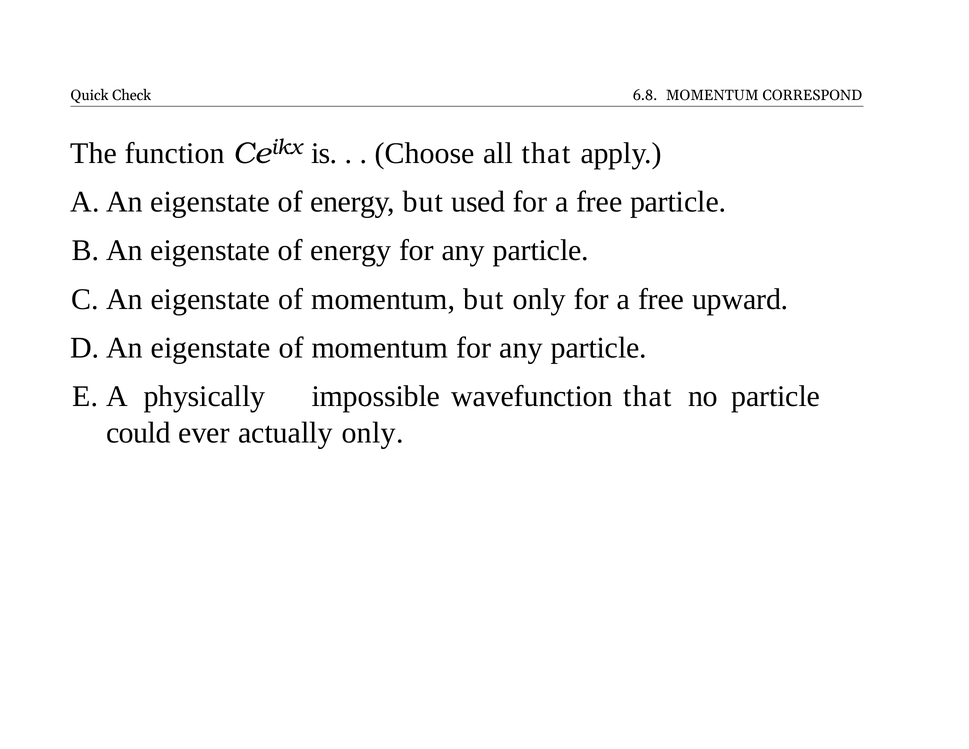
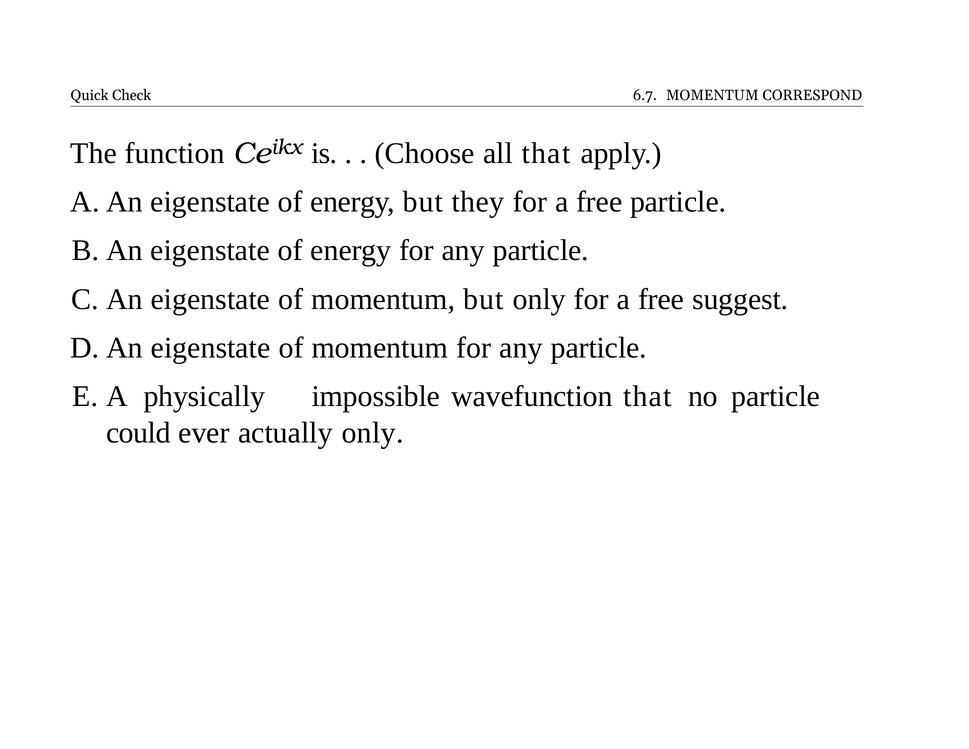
6.8: 6.8 -> 6.7 (645, 96)
used: used -> they (478, 202)
upward: upward -> suggest (740, 299)
